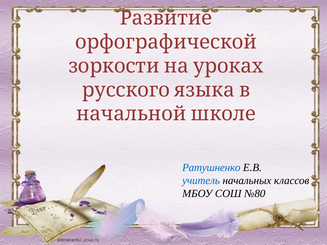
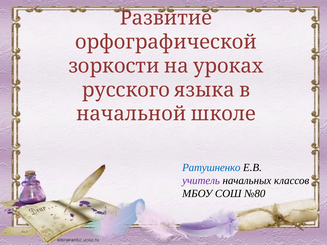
учитель colour: blue -> purple (201, 181)
